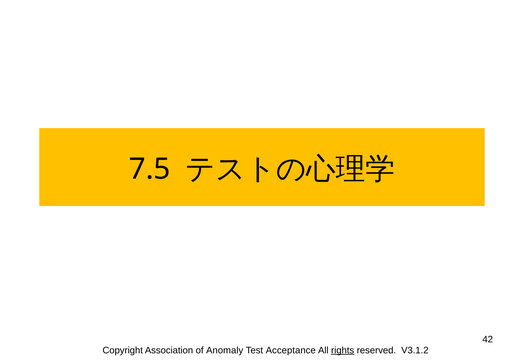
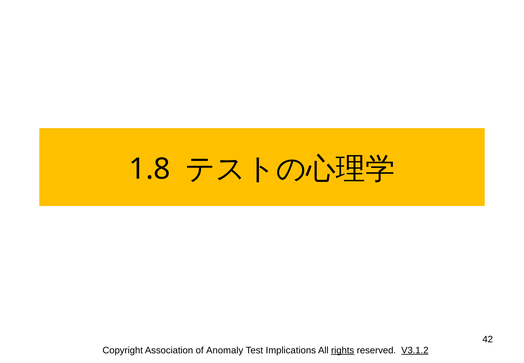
7.5: 7.5 -> 1.8 (150, 169)
Acceptance: Acceptance -> Implications (291, 350)
V3.1.2 underline: none -> present (415, 350)
